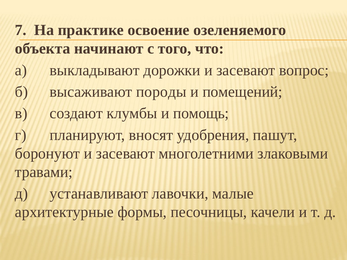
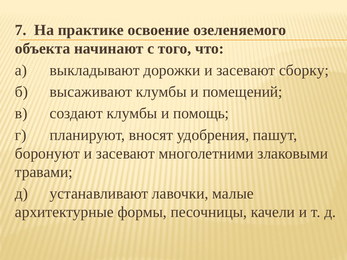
вопрос: вопрос -> сборку (304, 70)
высаживают породы: породы -> клумбы (161, 92)
